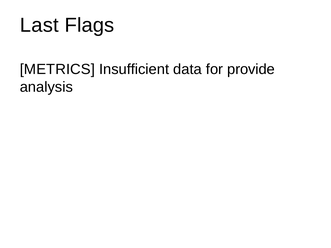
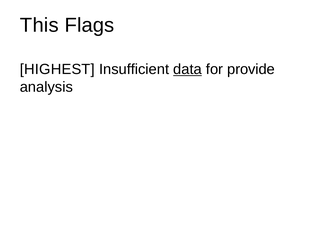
Last: Last -> This (39, 25)
METRICS: METRICS -> HIGHEST (57, 69)
data underline: none -> present (188, 69)
